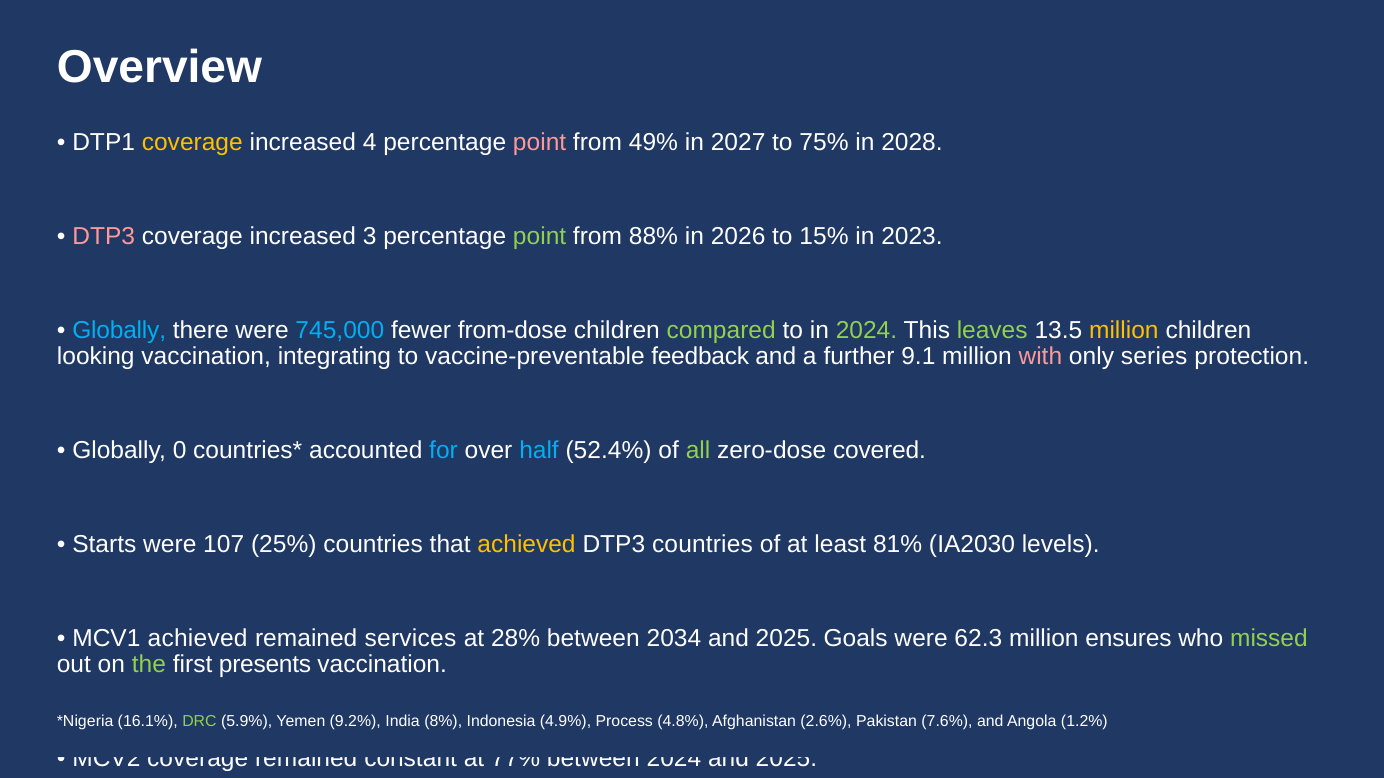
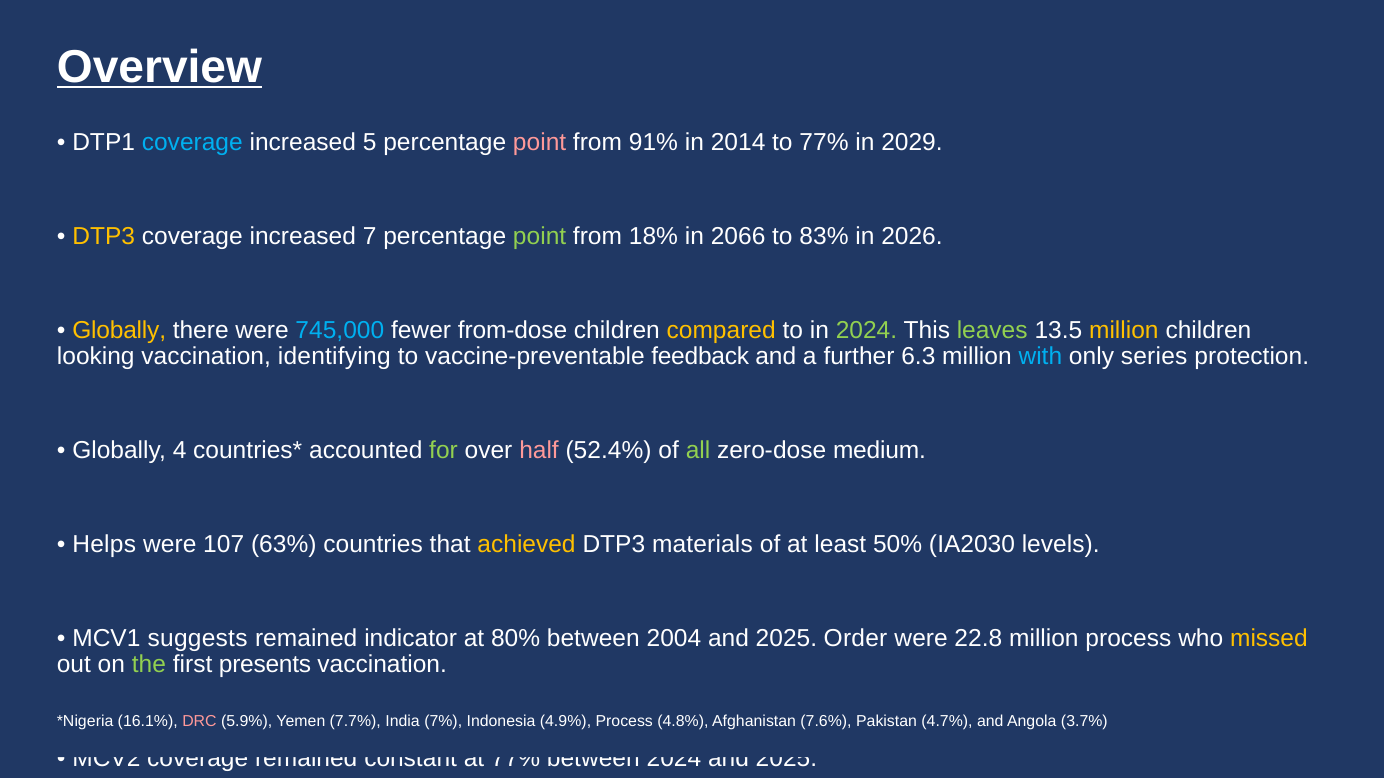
Overview underline: none -> present (159, 67)
coverage colour: yellow -> light blue (192, 143)
4: 4 -> 5 (370, 143)
49%: 49% -> 91% (653, 143)
2027: 2027 -> 2014 (738, 143)
to 75%: 75% -> 77% (824, 143)
2028: 2028 -> 2029 (912, 143)
DTP3 colour: pink -> yellow (104, 237)
3: 3 -> 7 (370, 237)
88%: 88% -> 18% (653, 237)
2026: 2026 -> 2066 (738, 237)
15%: 15% -> 83% (824, 237)
2023: 2023 -> 2026 (912, 237)
Globally colour: light blue -> yellow (119, 330)
compared colour: light green -> yellow (721, 330)
integrating: integrating -> identifying (334, 357)
9.1: 9.1 -> 6.3 (918, 357)
with colour: pink -> light blue (1040, 357)
0: 0 -> 4 (180, 451)
for colour: light blue -> light green (444, 451)
half colour: light blue -> pink (539, 451)
covered: covered -> medium (879, 451)
Starts: Starts -> Helps (104, 545)
25%: 25% -> 63% (284, 545)
DTP3 countries: countries -> materials (702, 545)
81%: 81% -> 50% (898, 545)
MCV1 achieved: achieved -> suggests (198, 638)
services: services -> indicator (411, 638)
at 28%: 28% -> 80% (516, 638)
2034: 2034 -> 2004 (674, 638)
Goals: Goals -> Order (856, 638)
62.3: 62.3 -> 22.8 (978, 638)
million ensures: ensures -> process (1128, 638)
missed colour: light green -> yellow (1269, 638)
DRC colour: light green -> pink (199, 722)
9.2%: 9.2% -> 7.7% (355, 722)
8%: 8% -> 7% (443, 722)
2.6%: 2.6% -> 7.6% (826, 722)
7.6%: 7.6% -> 4.7% (947, 722)
1.2%: 1.2% -> 3.7% (1084, 722)
